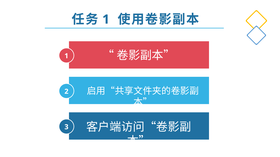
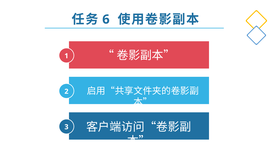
1: 1 -> 6 (106, 19)
